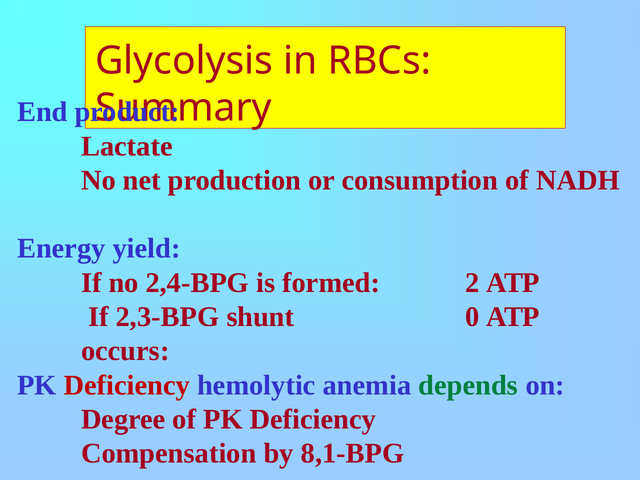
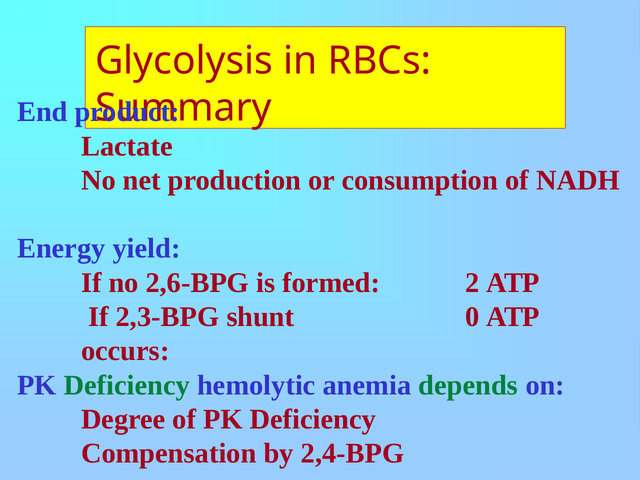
2,4-BPG: 2,4-BPG -> 2,6-BPG (197, 283)
Deficiency colour: red -> green (127, 385)
8,1-BPG: 8,1-BPG -> 2,4-BPG (353, 453)
